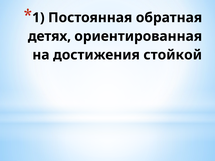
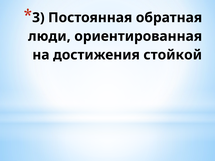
1: 1 -> 3 (38, 18)
детях: детях -> люди (49, 36)
